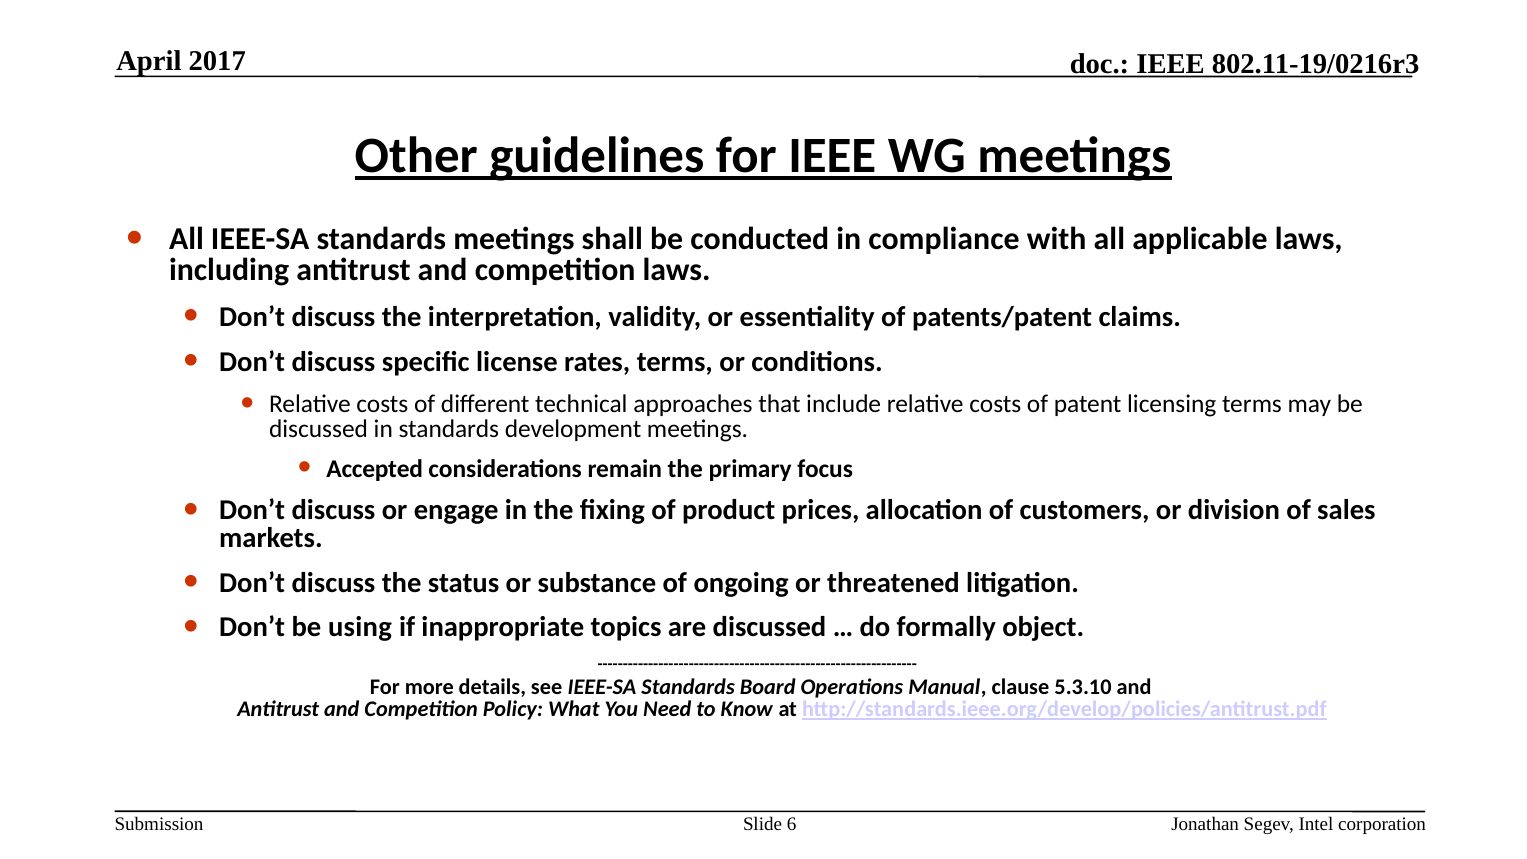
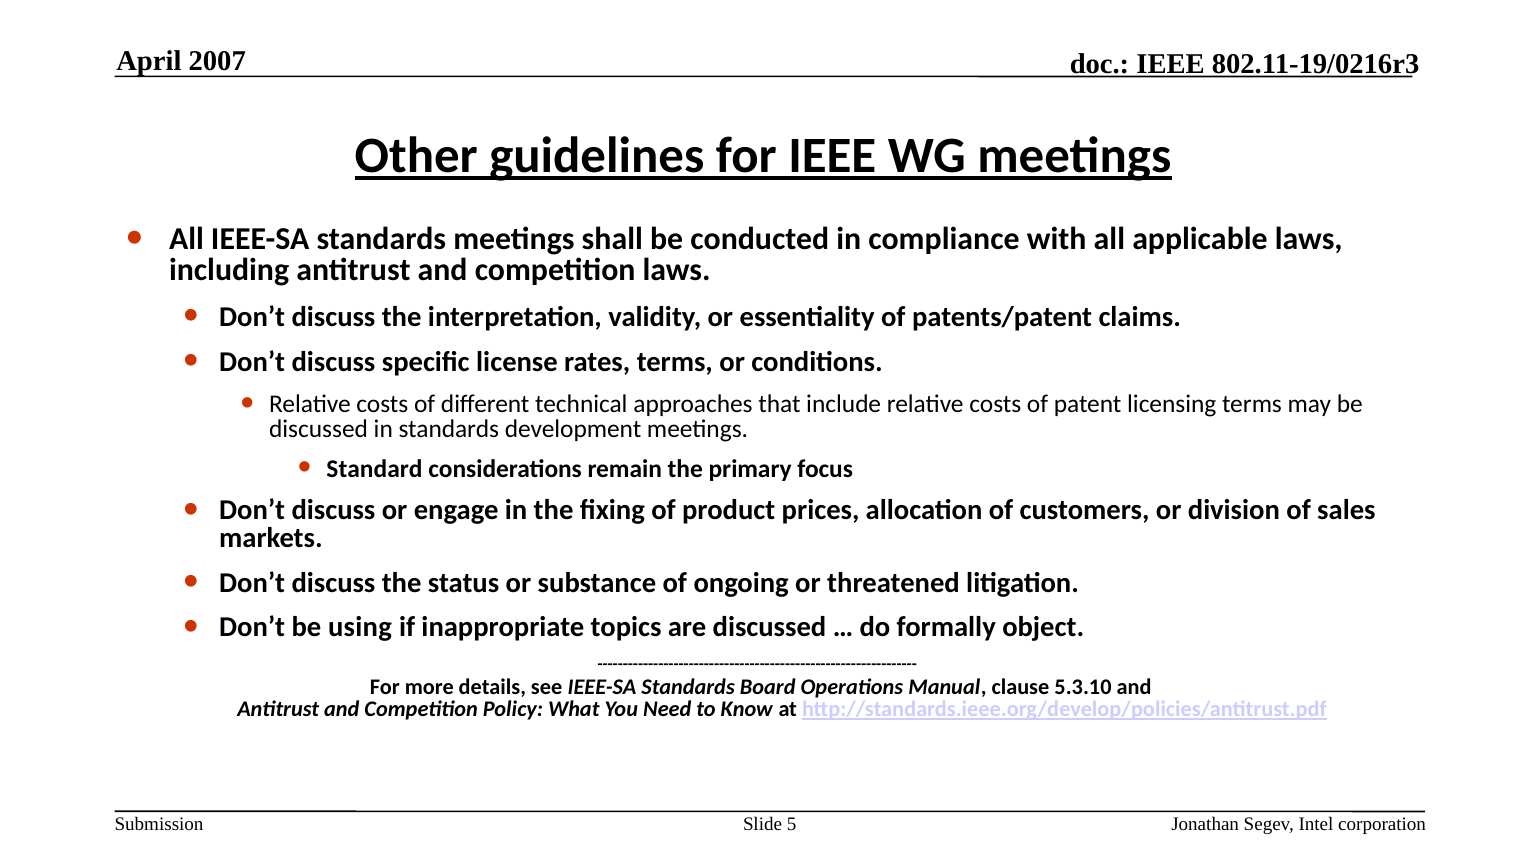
2017: 2017 -> 2007 (217, 61)
Accepted: Accepted -> Standard (375, 469)
6: 6 -> 5 (792, 824)
